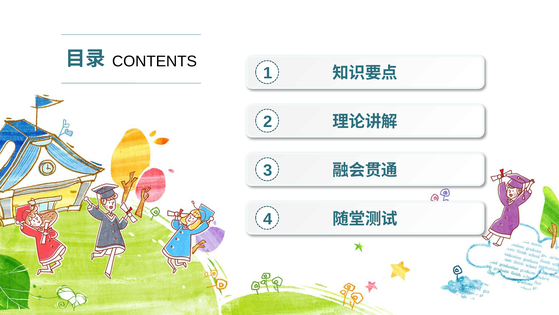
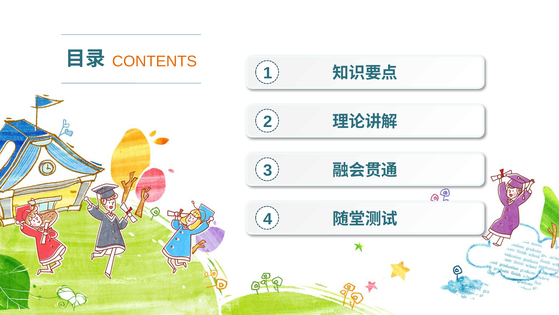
CONTENTS colour: black -> orange (154, 61)
